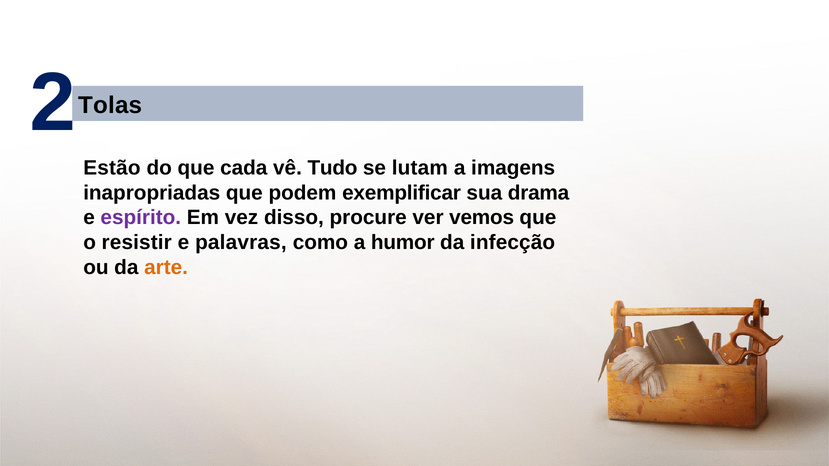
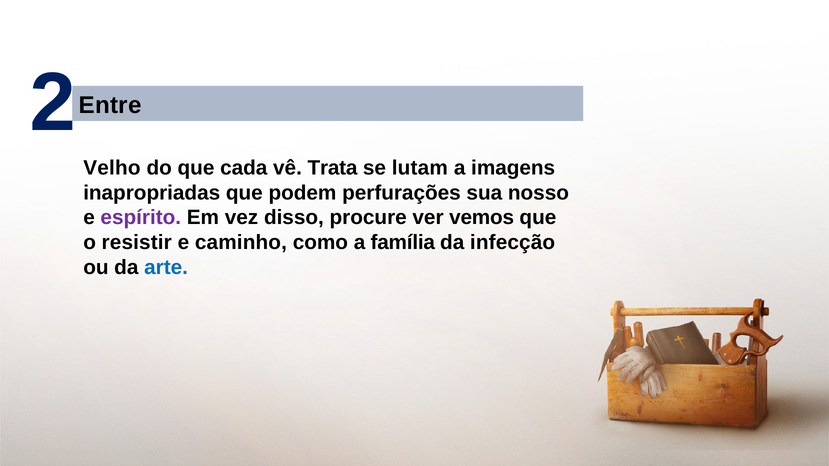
Tolas: Tolas -> Entre (110, 105)
Estão: Estão -> Velho (112, 168)
Tudo: Tudo -> Trata (333, 168)
exemplificar: exemplificar -> perfurações (401, 193)
drama: drama -> nosso (538, 193)
palavras: palavras -> caminho (241, 243)
humor: humor -> família (403, 243)
arte colour: orange -> blue (166, 268)
